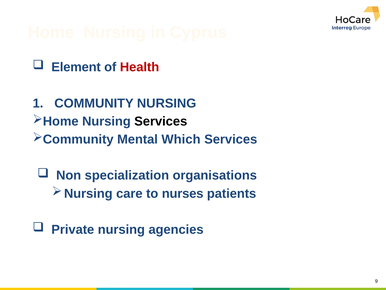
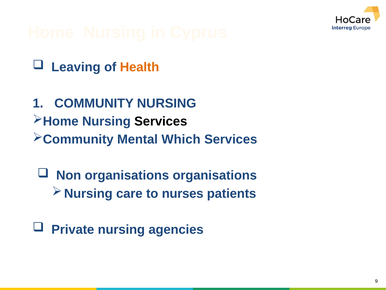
Element: Element -> Leaving (76, 67)
Health colour: red -> orange (140, 67)
Non specialization: specialization -> organisations (127, 175)
